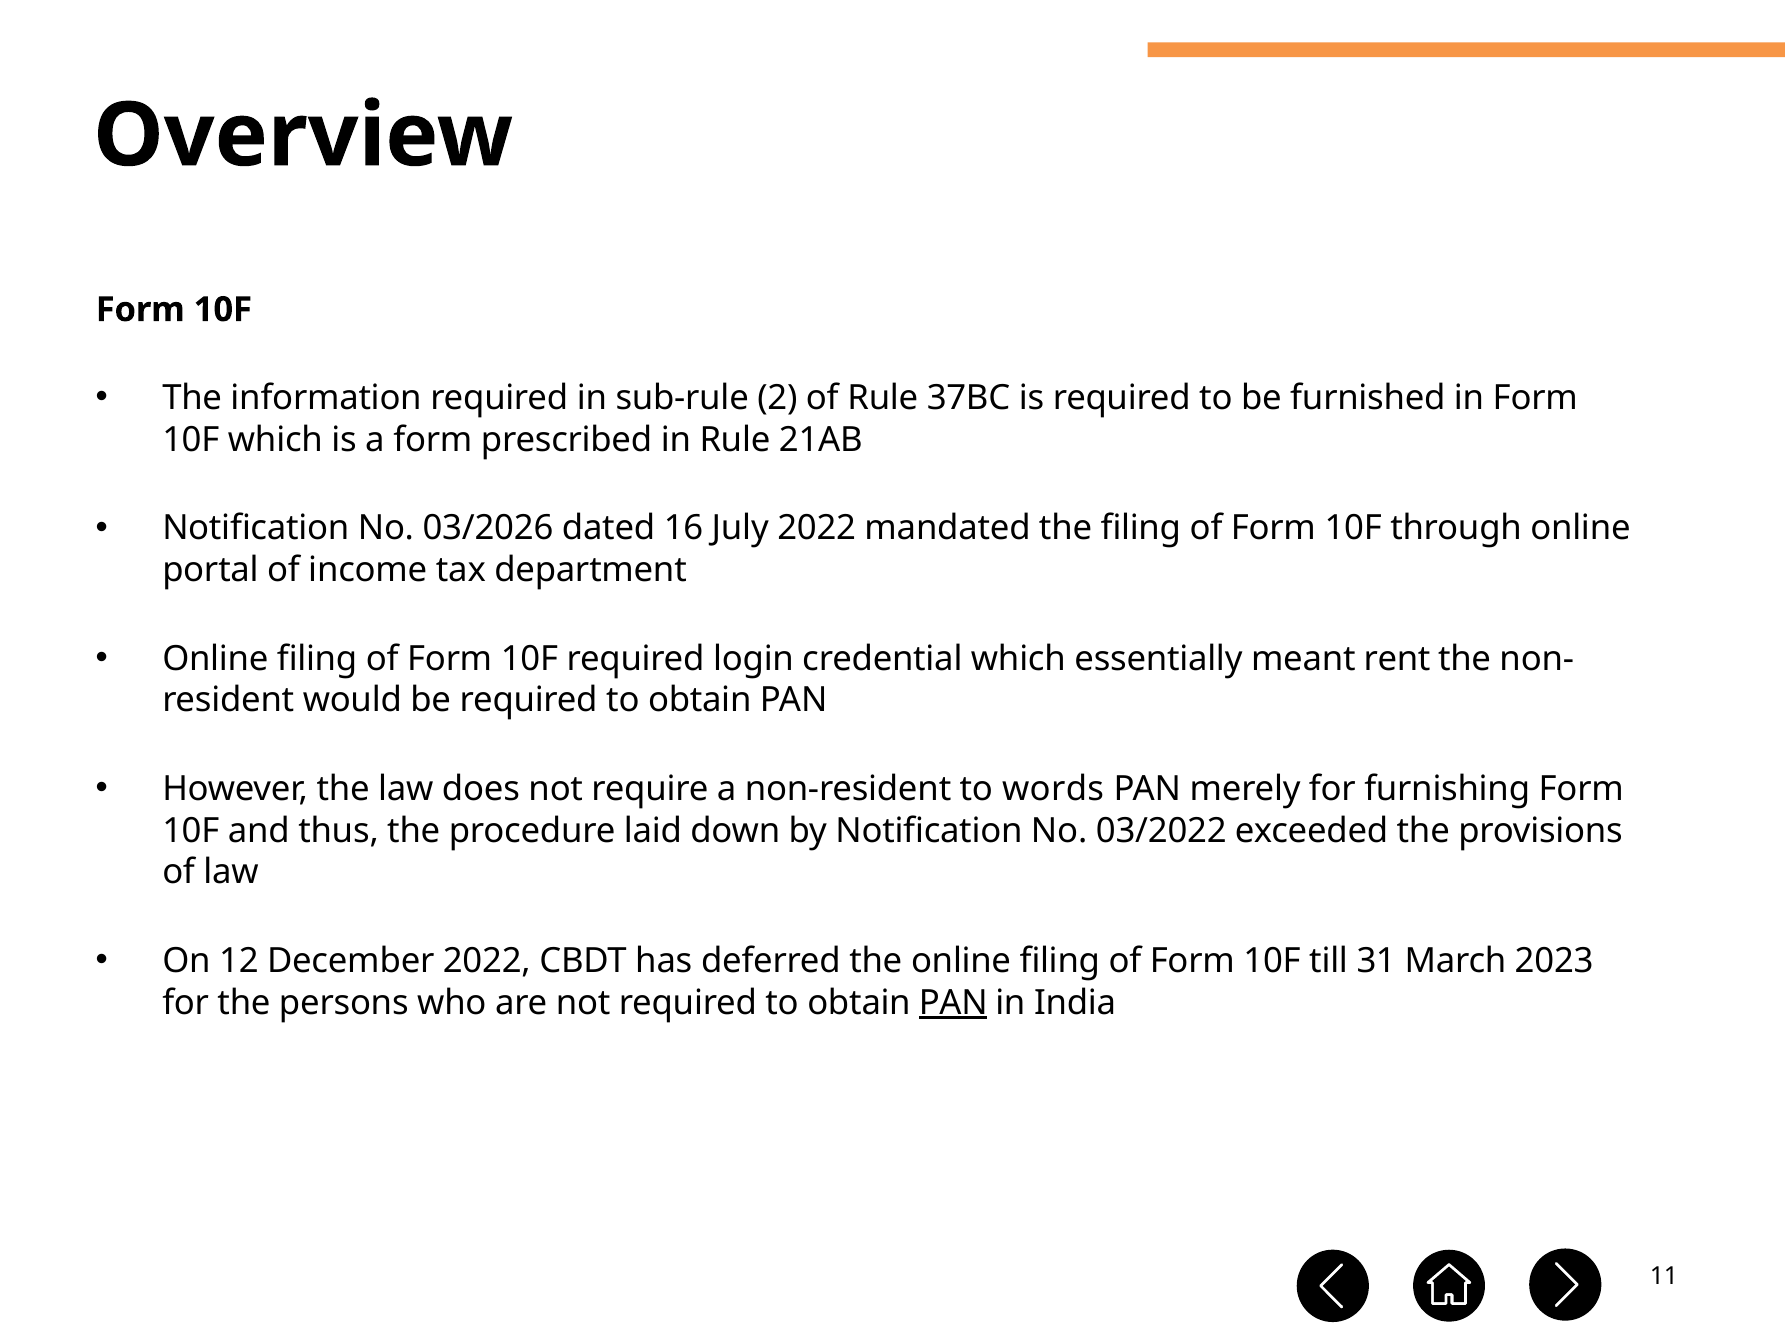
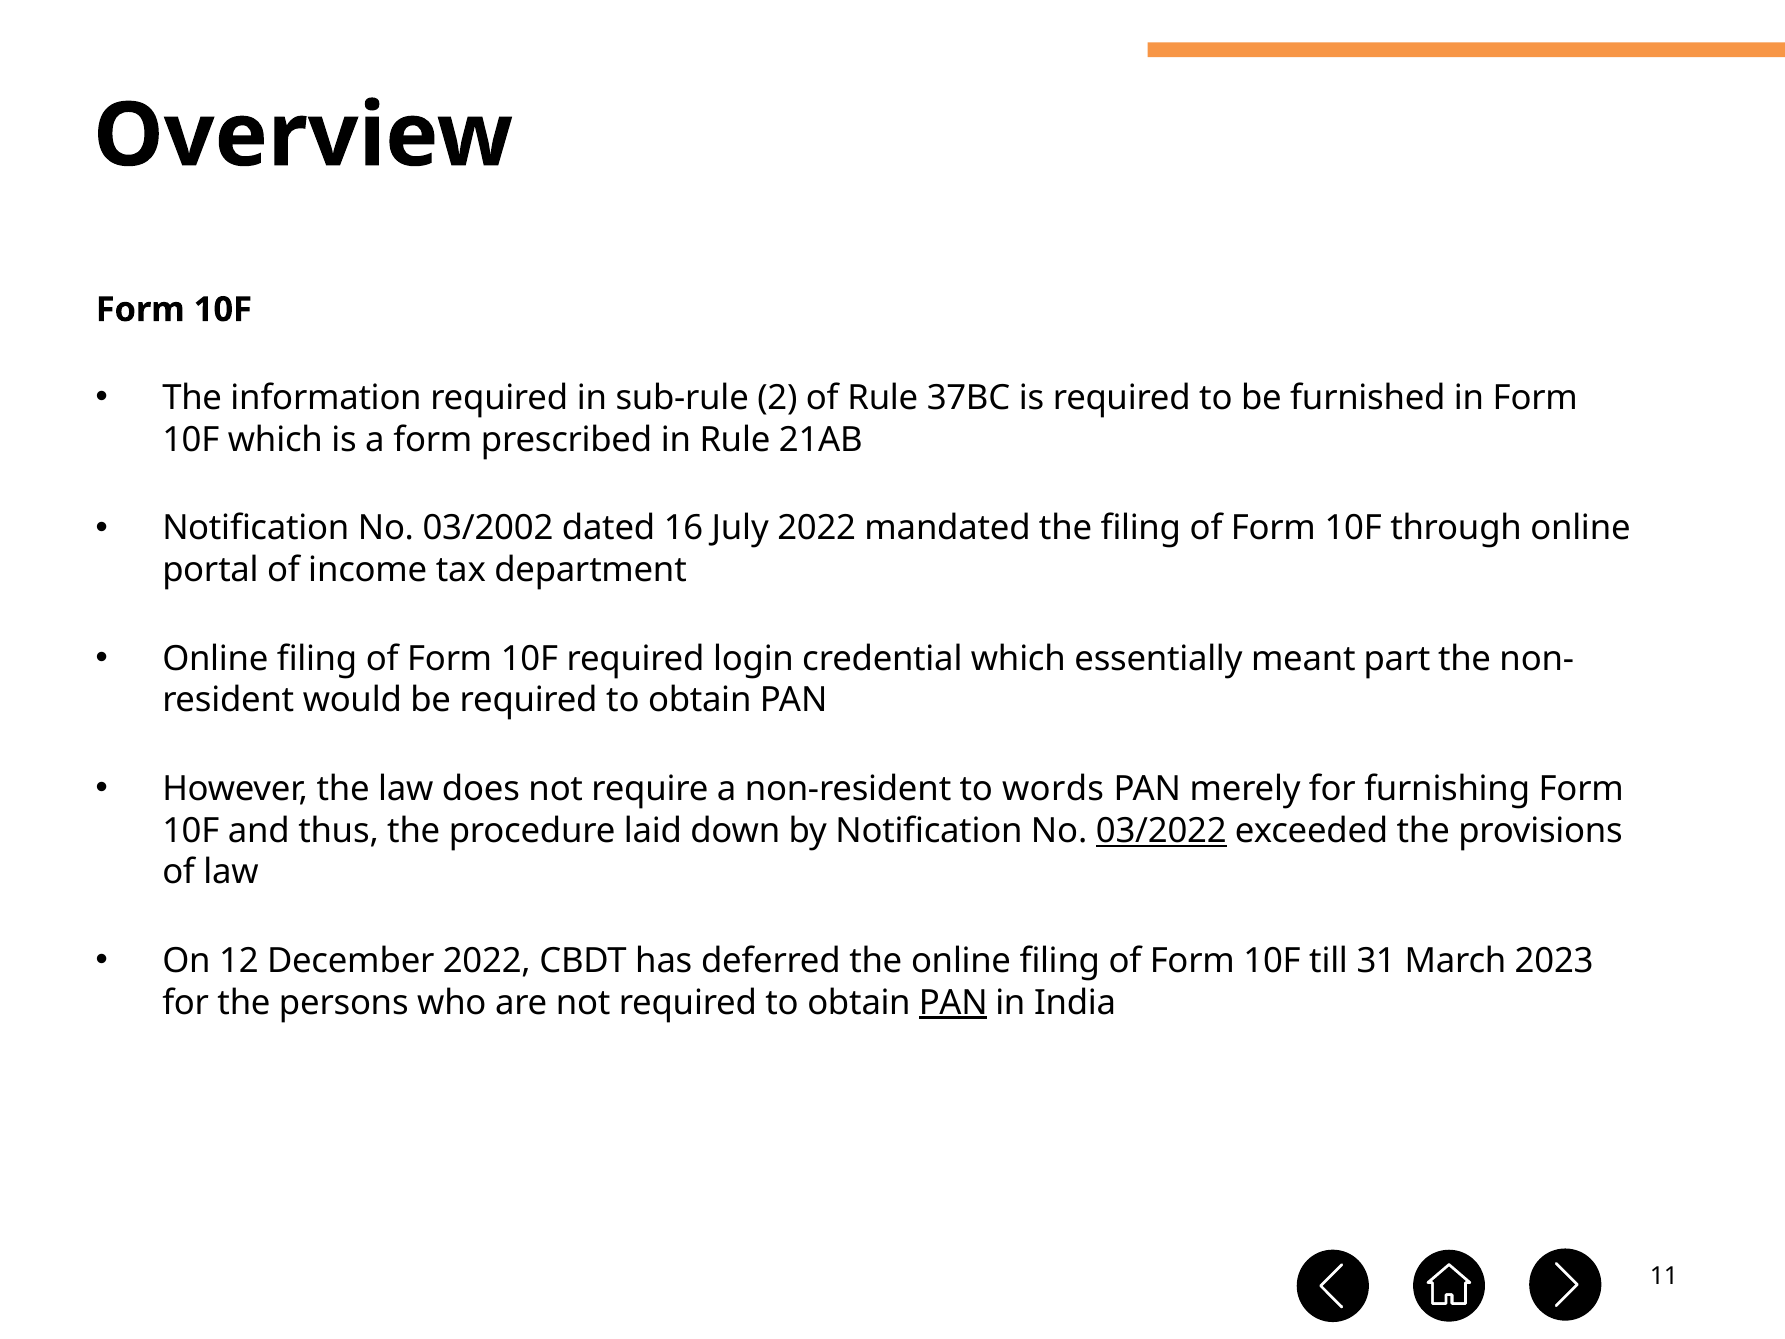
03/2026: 03/2026 -> 03/2002 (488, 528)
rent: rent -> part (1397, 659)
03/2022 underline: none -> present (1161, 831)
